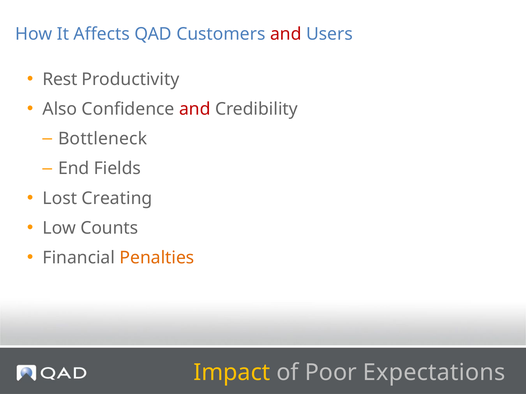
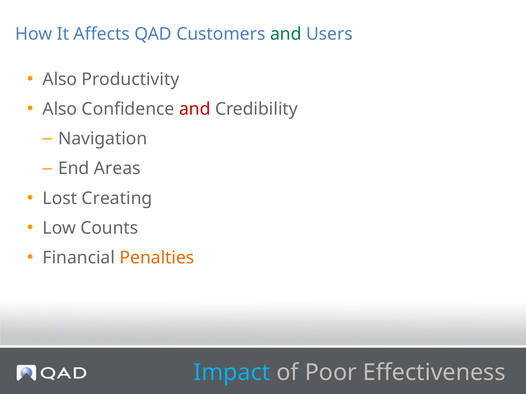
and colour: red -> green (286, 34)
Rest: Rest -> Also (60, 79)
Bottleneck: Bottleneck -> Navigation (103, 139)
Fields: Fields -> Areas (117, 169)
Impact colour: yellow -> light blue (232, 373)
Expectations: Expectations -> Effectiveness (434, 373)
